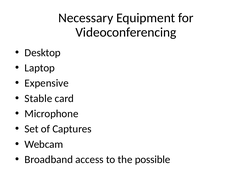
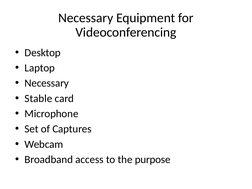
Expensive: Expensive -> Necessary (47, 83)
possible: possible -> purpose (153, 160)
